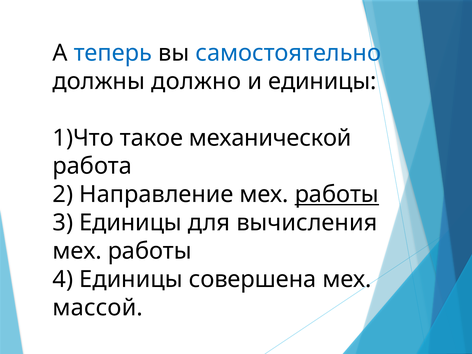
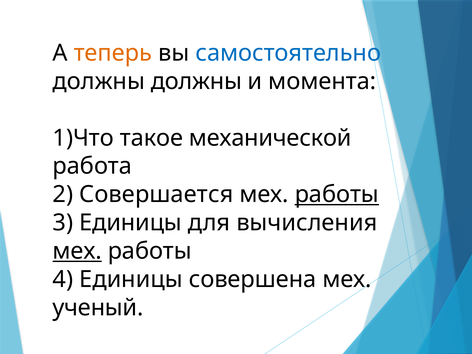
теперь colour: blue -> orange (113, 53)
должны должно: должно -> должны (196, 81)
и единицы: единицы -> момента (322, 81)
Направление: Направление -> Совершается (156, 195)
мех underline: none -> present (77, 251)
массой: массой -> ученый (98, 308)
